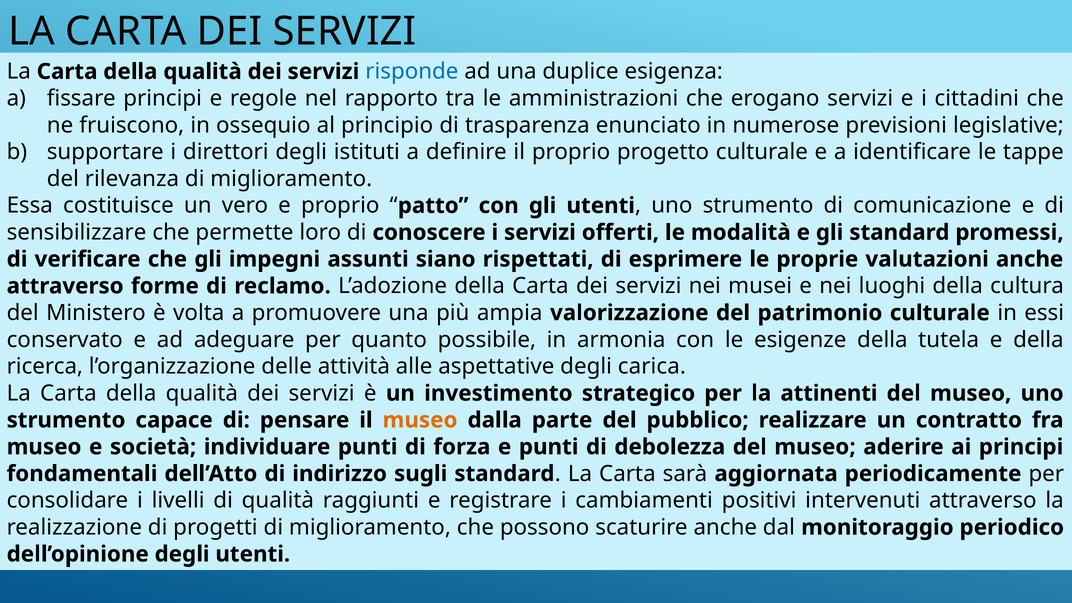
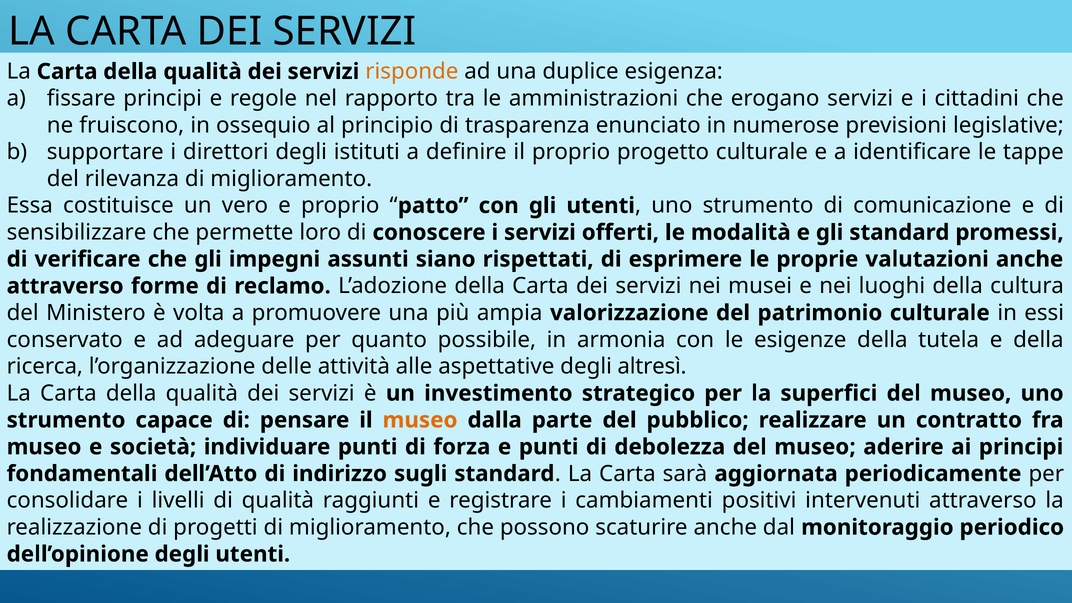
risponde colour: blue -> orange (412, 72)
carica: carica -> altresì (652, 366)
attinenti: attinenti -> superfici (829, 393)
